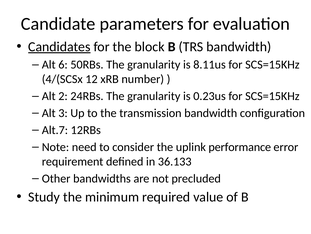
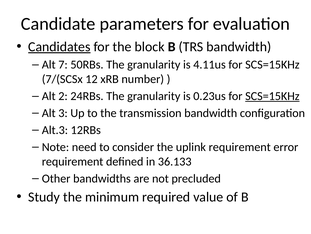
6: 6 -> 7 (63, 64)
8.11us: 8.11us -> 4.11us (210, 64)
4/(SCSx: 4/(SCSx -> 7/(SCSx (62, 79)
SCS=15KHz underline: none -> present (272, 96)
Alt.7: Alt.7 -> Alt.3 (55, 130)
uplink performance: performance -> requirement (240, 147)
